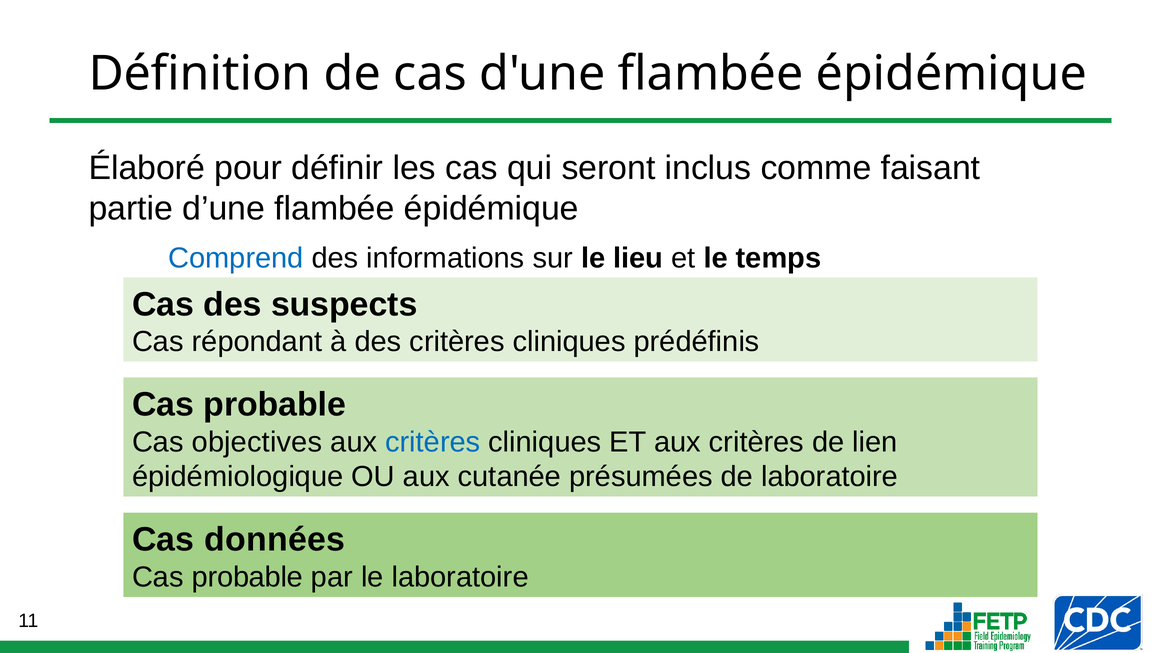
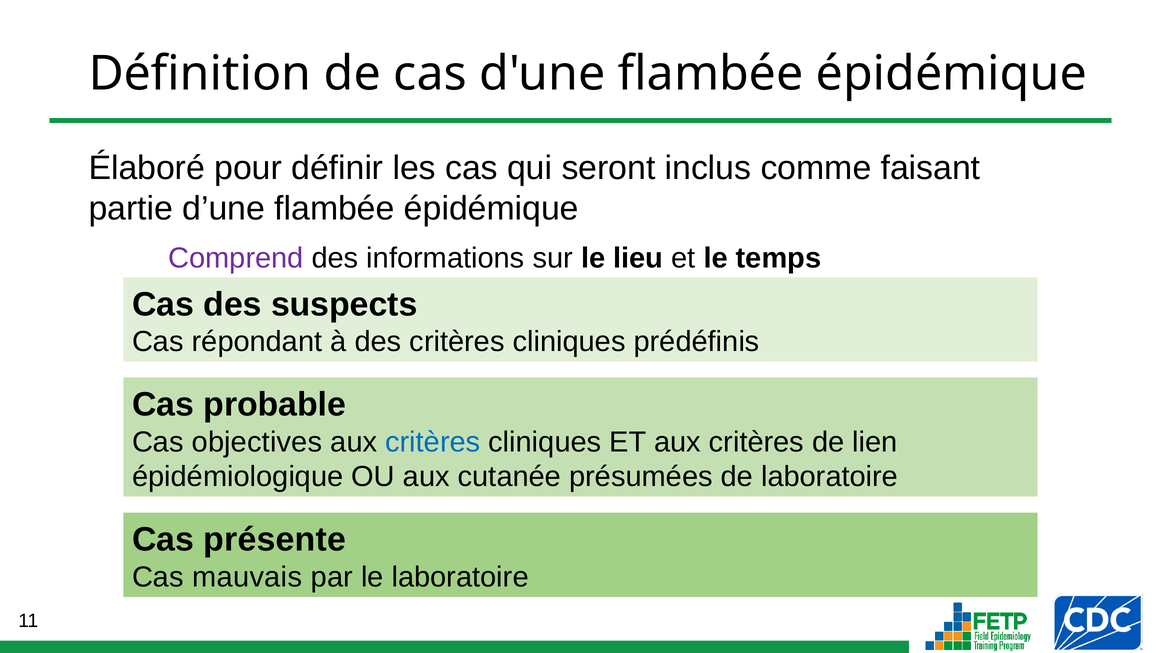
Comprend colour: blue -> purple (236, 258)
données: données -> présente (275, 540)
probable: probable -> mauvais (247, 577)
